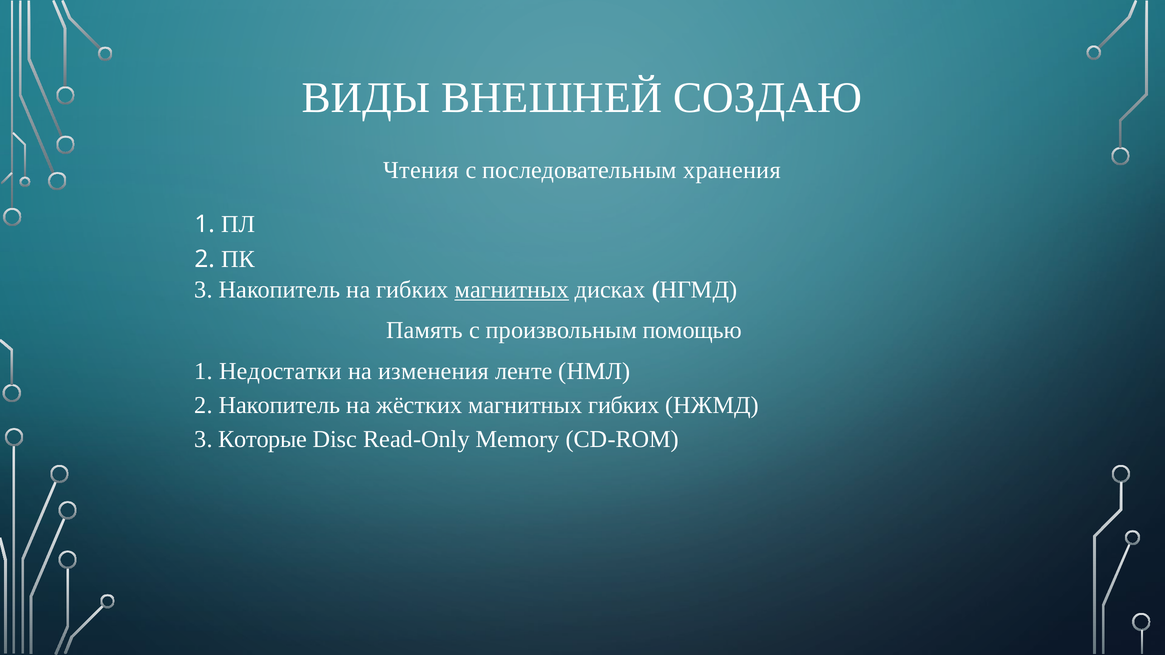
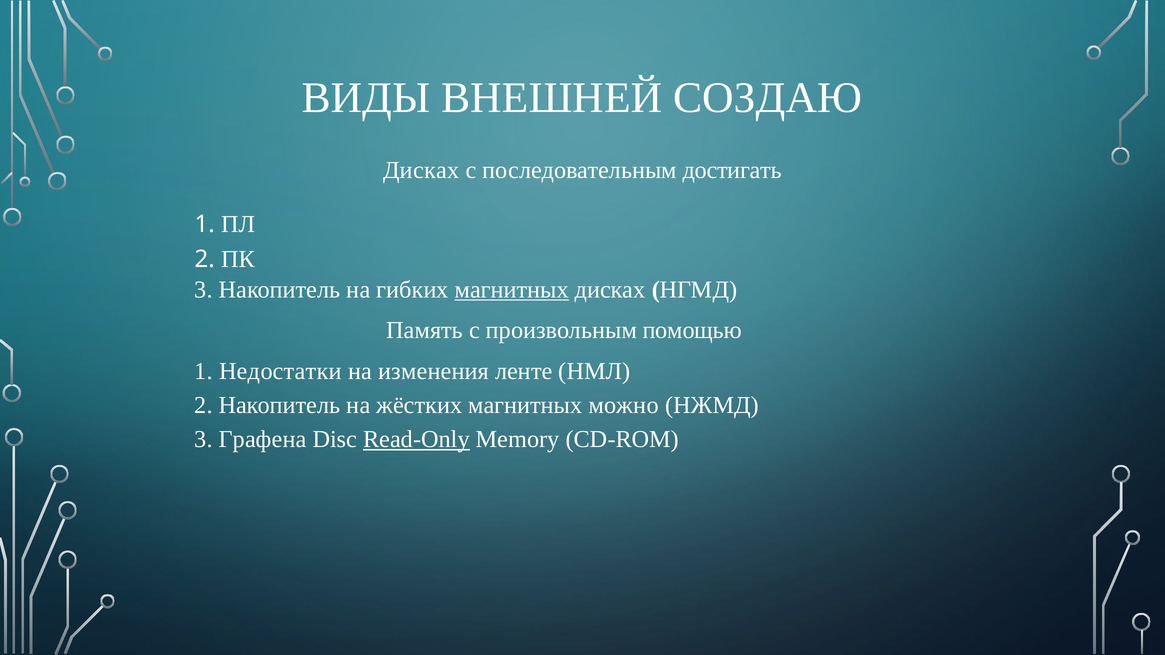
Чтения: Чтения -> Дисках (421, 171)
хранения: хранения -> достигать (732, 171)
магнитных гибких: гибких -> можно (624, 405)
Которые: Которые -> Графена (263, 439)
Read-Only underline: none -> present (416, 439)
